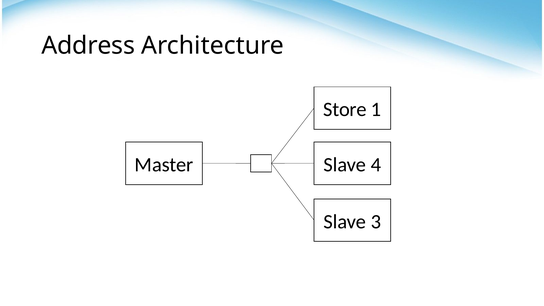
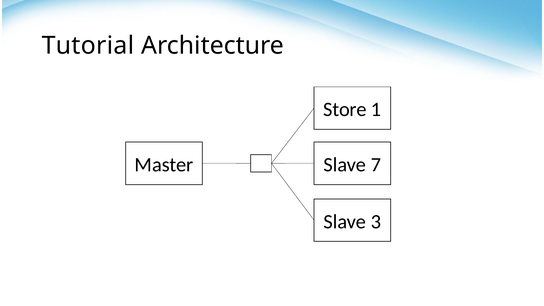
Address: Address -> Tutorial (88, 46)
4: 4 -> 7 (376, 165)
